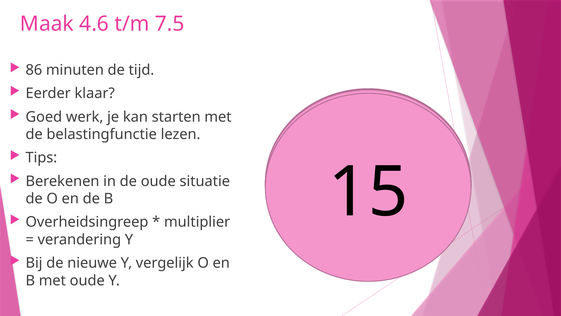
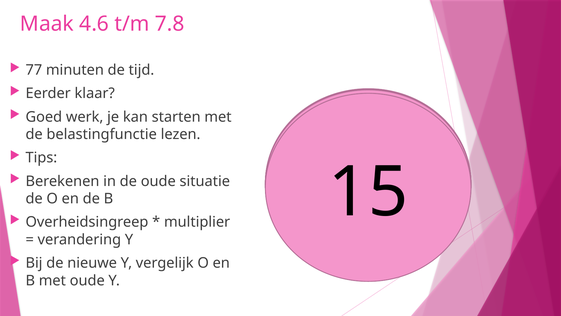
7.5: 7.5 -> 7.8 (170, 24)
86: 86 -> 77 (34, 70)
